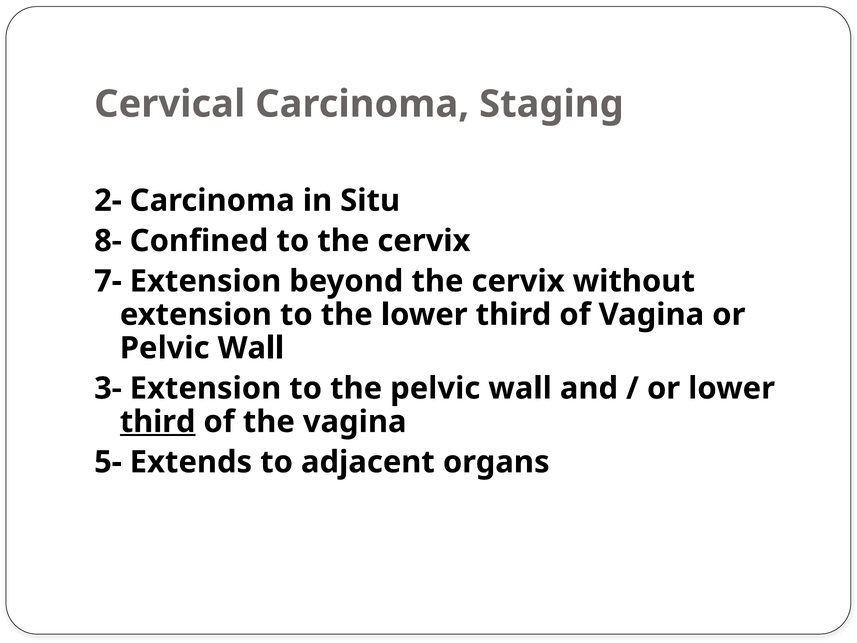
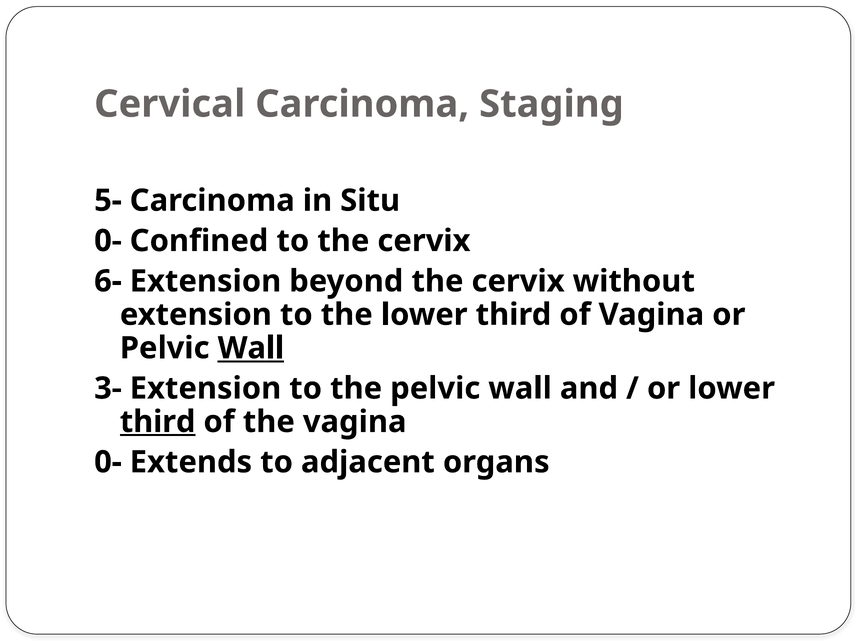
2-: 2- -> 5- (108, 200)
8-: 8- -> 0- (108, 241)
7-: 7- -> 6- (108, 281)
Wall underline: none -> present (251, 348)
5-: 5- -> 0- (108, 462)
